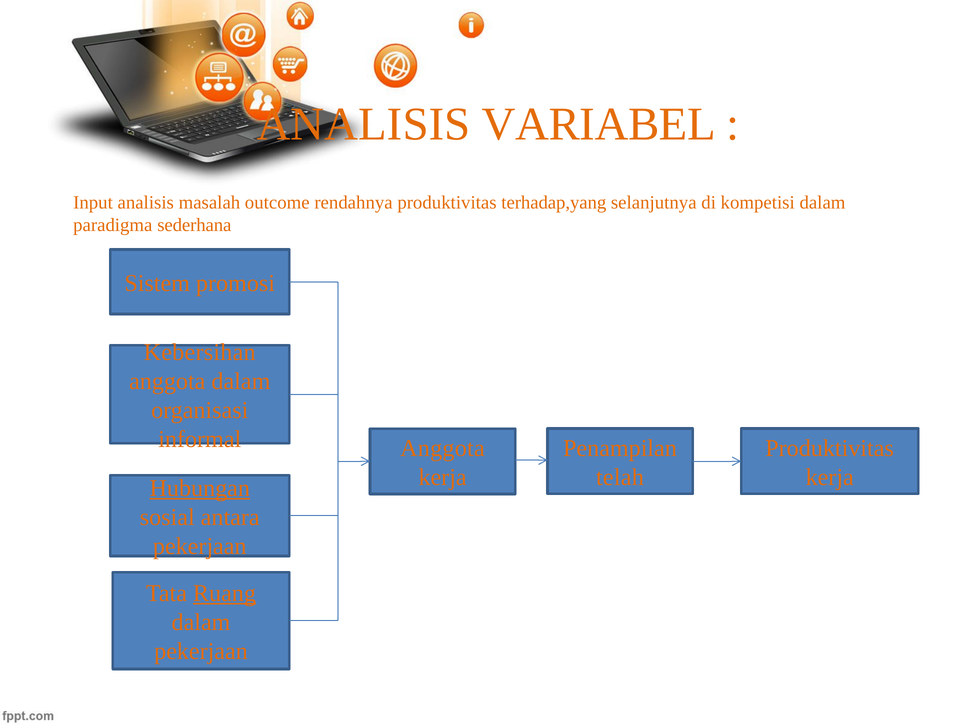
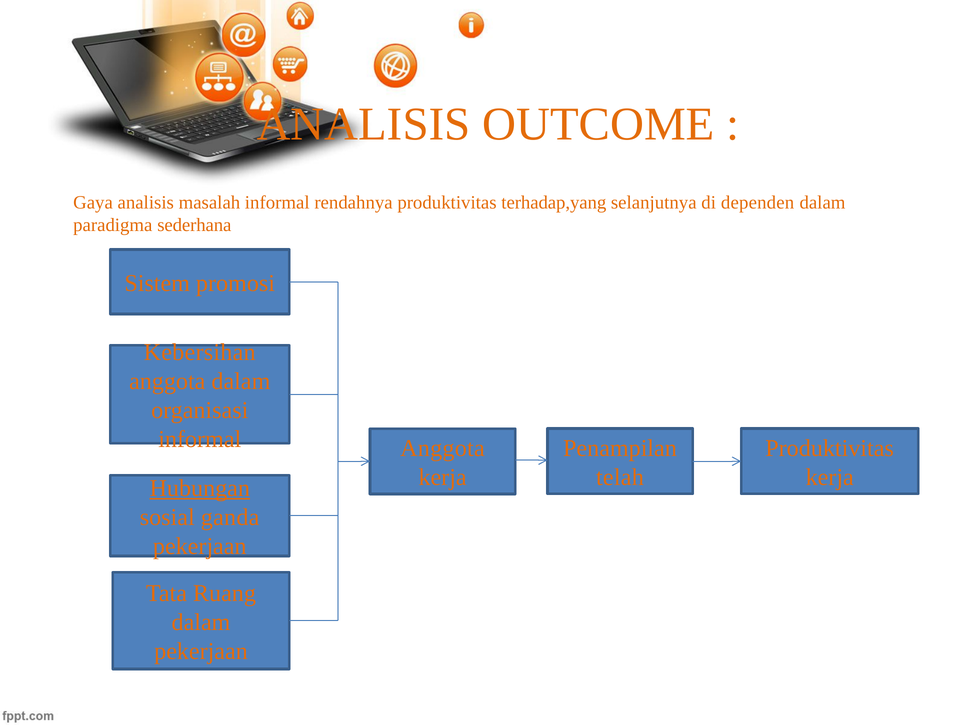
VARIABEL: VARIABEL -> OUTCOME (598, 124)
Input: Input -> Gaya (93, 202)
masalah outcome: outcome -> informal (277, 202)
kompetisi: kompetisi -> dependen (758, 202)
antara: antara -> ganda (230, 517)
Ruang underline: present -> none (225, 593)
